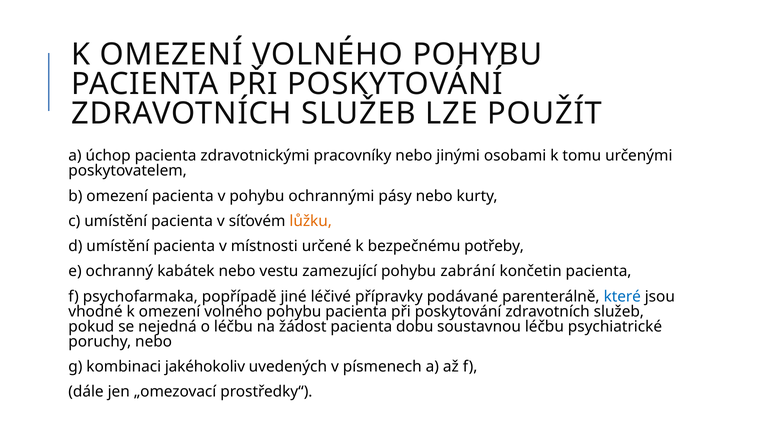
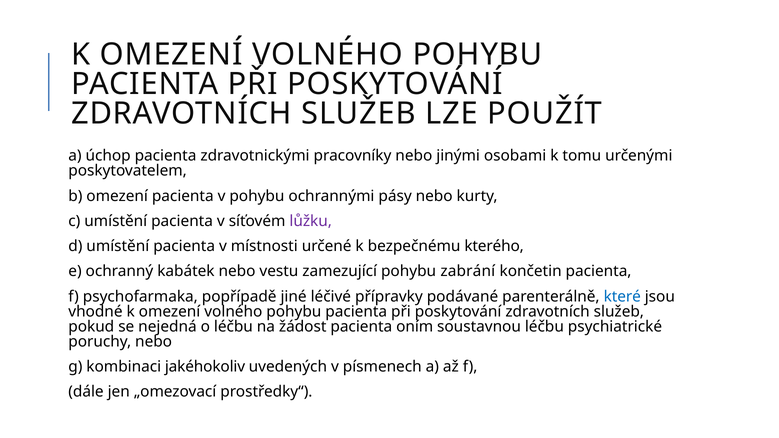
lůžku colour: orange -> purple (311, 221)
potřeby: potřeby -> kterého (494, 246)
dobu: dobu -> oním (415, 327)
